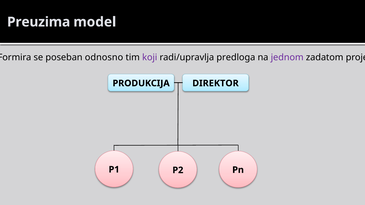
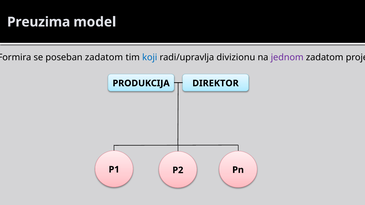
poseban odnosno: odnosno -> zadatom (104, 58)
koji colour: purple -> blue (150, 58)
predloga: predloga -> divizionu (236, 58)
